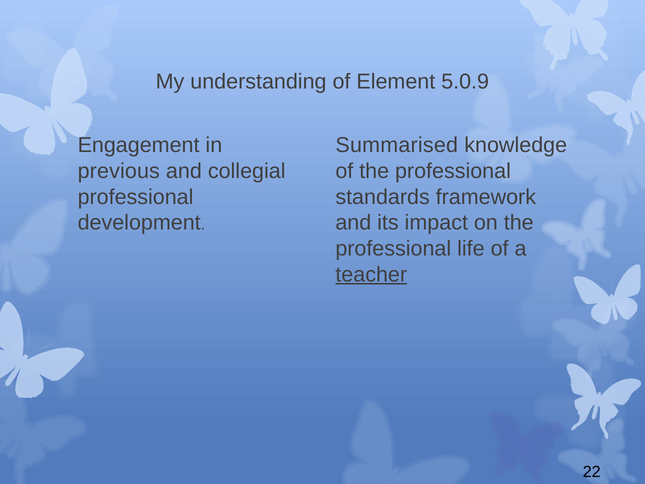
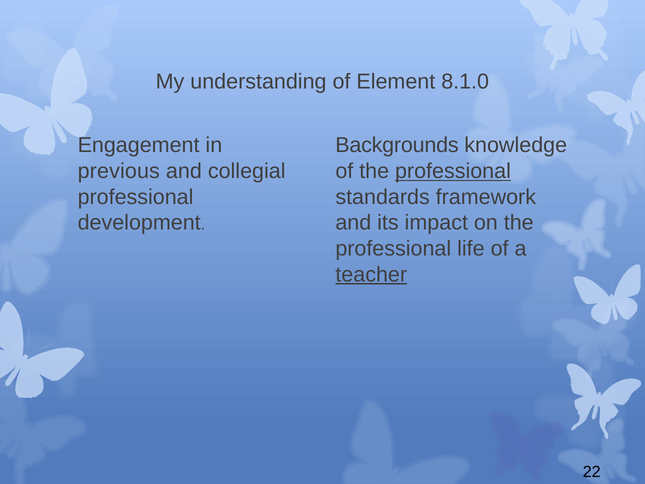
5.0.9: 5.0.9 -> 8.1.0 (465, 82)
Summarised: Summarised -> Backgrounds (397, 145)
professional underline: none -> present (453, 171)
